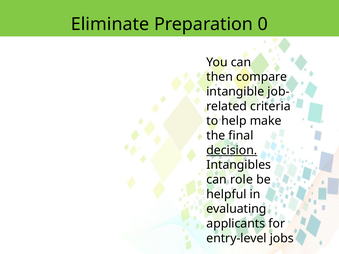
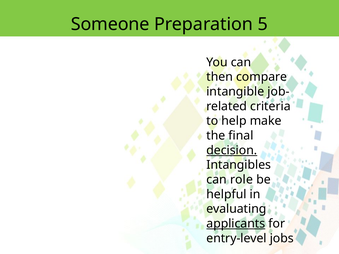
Eliminate: Eliminate -> Someone (110, 24)
0: 0 -> 5 (263, 24)
applicants underline: none -> present (236, 224)
